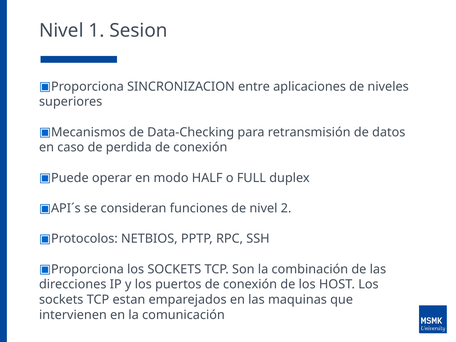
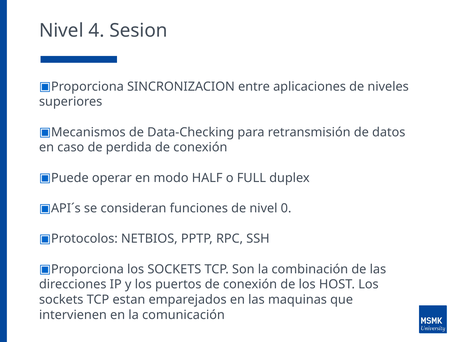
1: 1 -> 4 (97, 31)
2: 2 -> 0 (286, 208)
